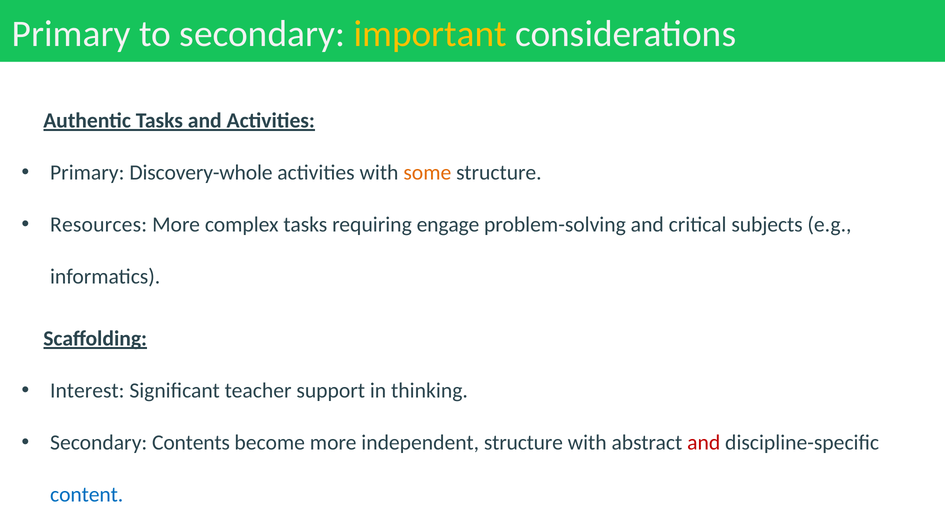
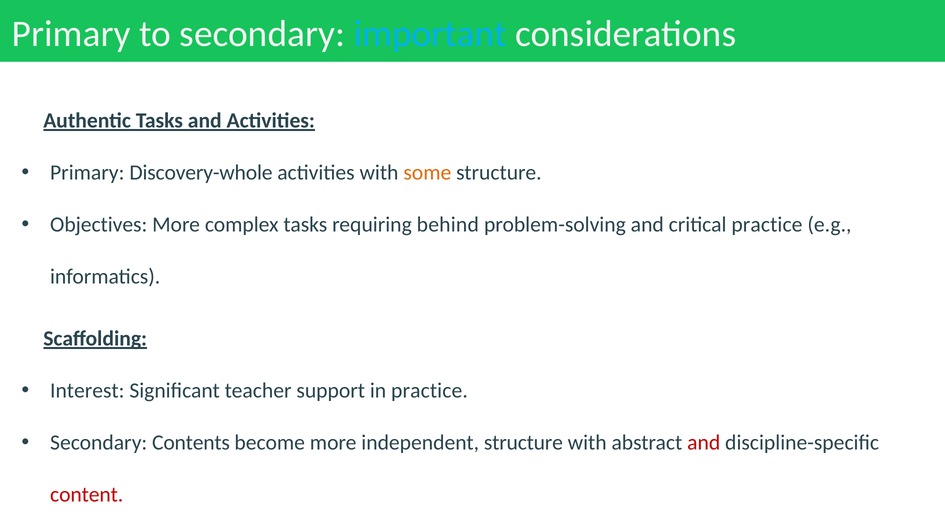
important colour: yellow -> light blue (430, 34)
Resources: Resources -> Objectives (99, 225)
engage: engage -> behind (448, 225)
critical subjects: subjects -> practice (767, 225)
in thinking: thinking -> practice (429, 390)
content colour: blue -> red (87, 494)
